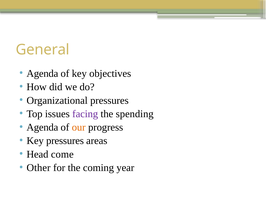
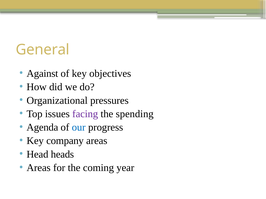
Agenda: Agenda -> Against (42, 74)
our colour: orange -> blue (79, 128)
Key pressures: pressures -> company (65, 141)
come: come -> heads (62, 155)
Other: Other -> Areas (39, 168)
